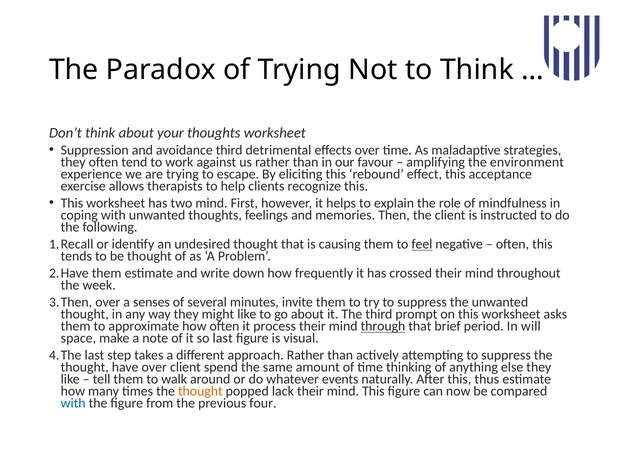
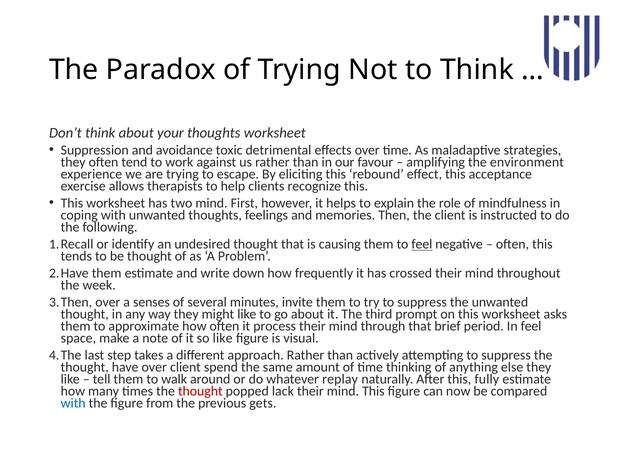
avoidance third: third -> toxic (229, 150)
through underline: present -> none (383, 326)
In will: will -> feel (531, 326)
so last: last -> like (223, 338)
events: events -> replay (340, 379)
thus: thus -> fully (487, 379)
thought colour: orange -> red (200, 391)
four: four -> gets (263, 403)
